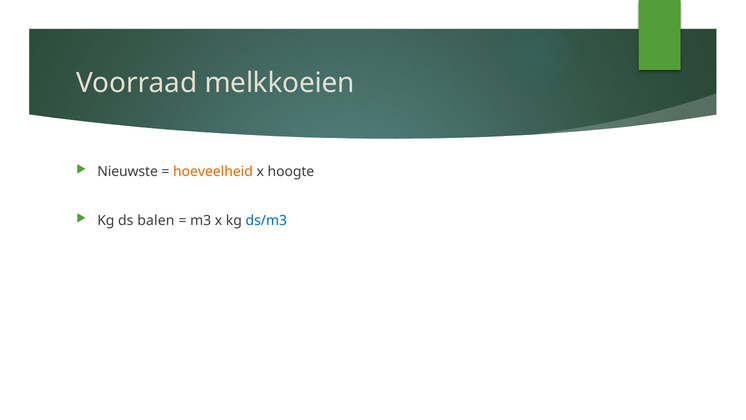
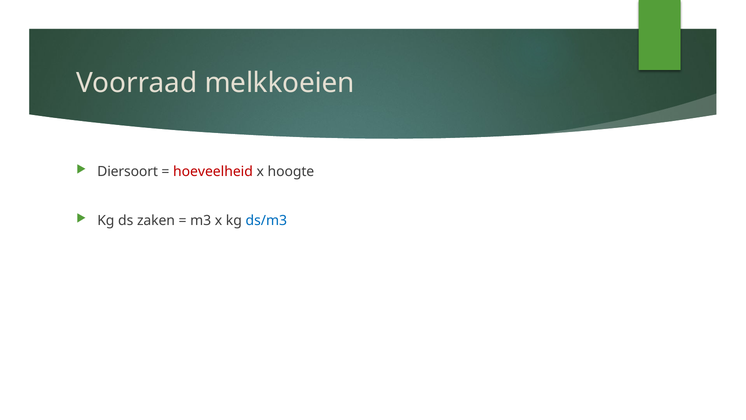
Nieuwste: Nieuwste -> Diersoort (128, 171)
hoeveelheid colour: orange -> red (213, 171)
balen: balen -> zaken (156, 221)
